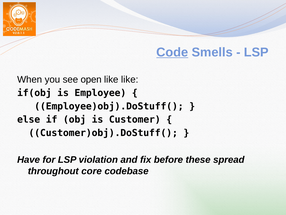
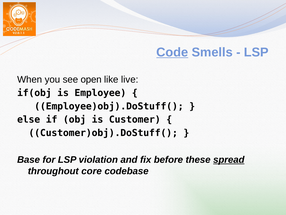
like like: like -> live (130, 79)
Have: Have -> Base (29, 159)
spread underline: none -> present (229, 159)
